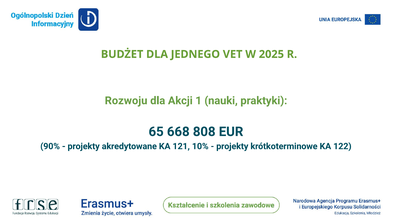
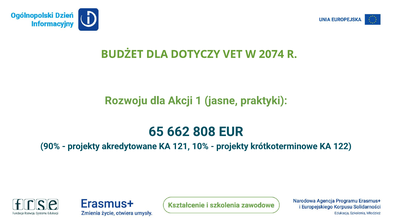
JEDNEGO: JEDNEGO -> DOTYCZY (195, 54)
2025: 2025 -> 2074 (271, 54)
nauki: nauki -> jasne (221, 101)
668: 668 -> 662 (178, 132)
